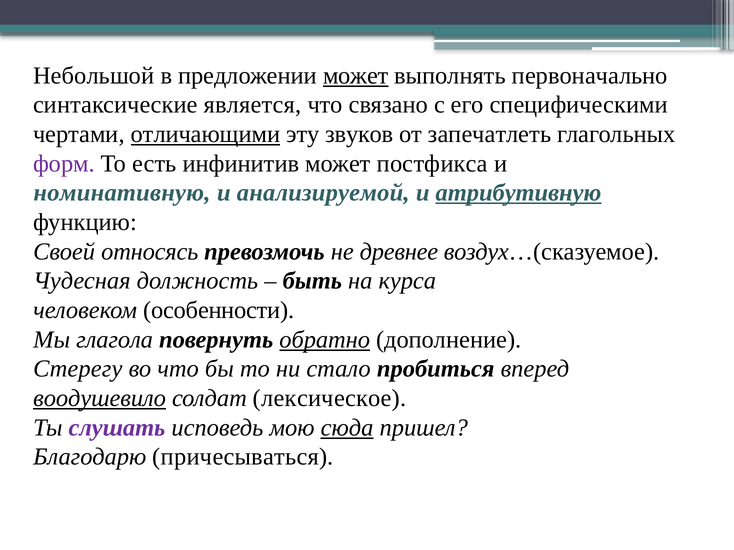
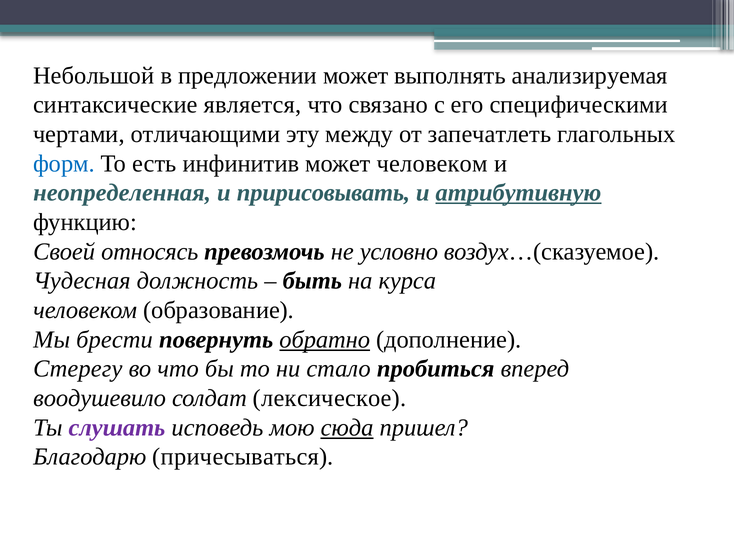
может underline: present -> none (356, 76)
первоначально: первоначально -> анализируемая (590, 76)
отличающими underline: present -> none (205, 134)
звуков: звуков -> между (359, 134)
форм colour: purple -> blue (64, 164)
может постфикса: постфикса -> человеком (432, 164)
номинативную: номинативную -> неопределенная (122, 193)
анализируемой: анализируемой -> пририсовывать (323, 193)
древнее: древнее -> условно (399, 252)
особенности: особенности -> образование (219, 310)
глагола: глагола -> брести (115, 340)
воодушевило underline: present -> none (100, 399)
